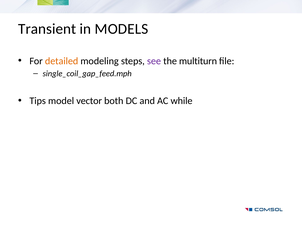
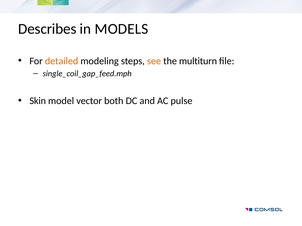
Transient: Transient -> Describes (47, 29)
see colour: purple -> orange (154, 61)
Tips: Tips -> Skin (38, 101)
while: while -> pulse (181, 101)
